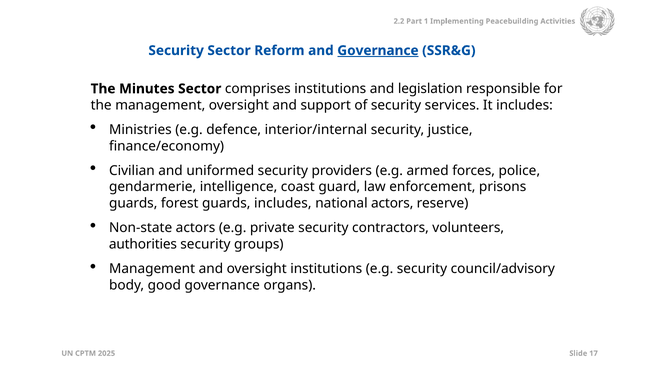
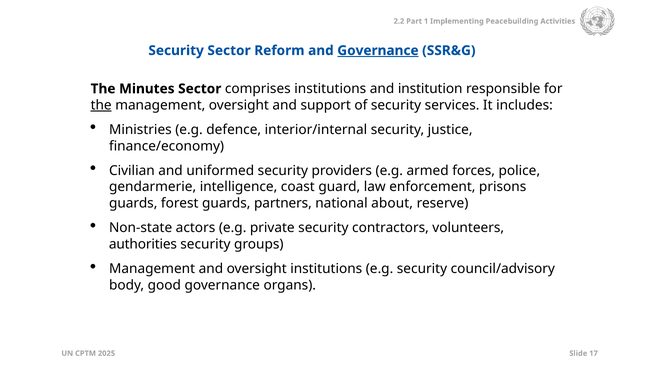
legislation: legislation -> institution (430, 89)
the underline: none -> present (101, 105)
guards includes: includes -> partners (283, 203)
national actors: actors -> about (392, 203)
